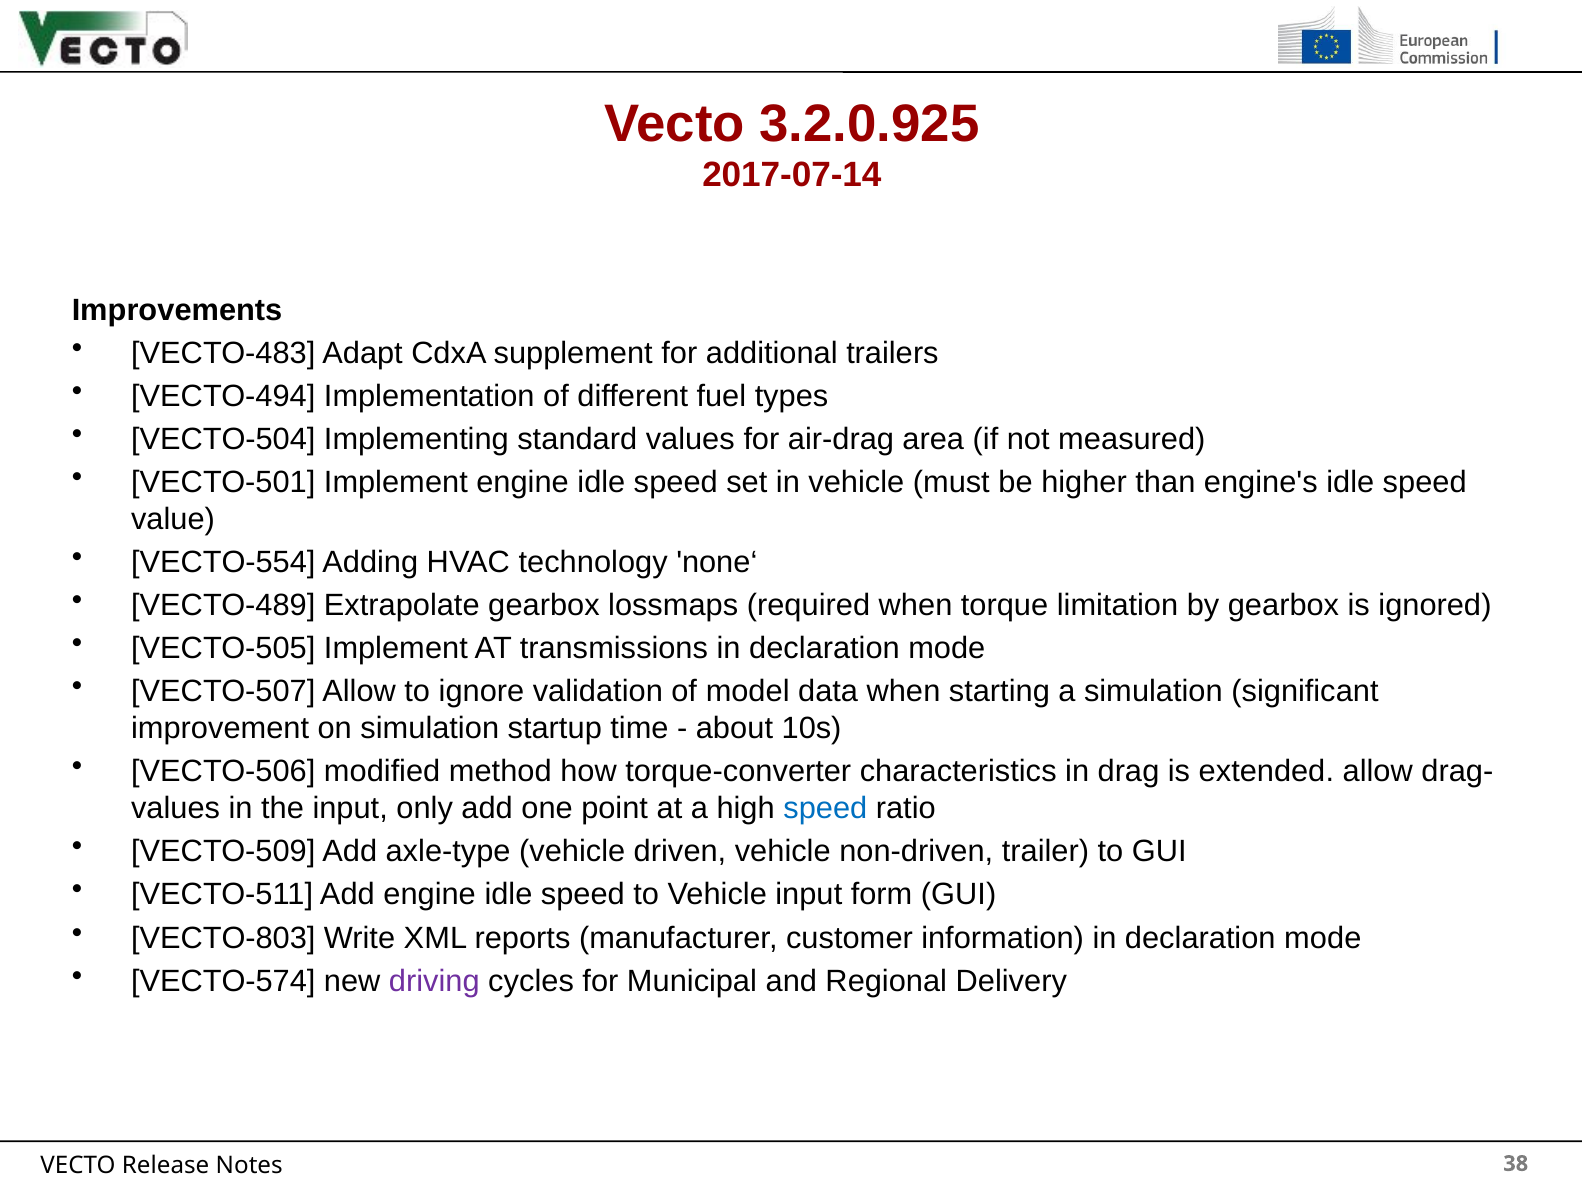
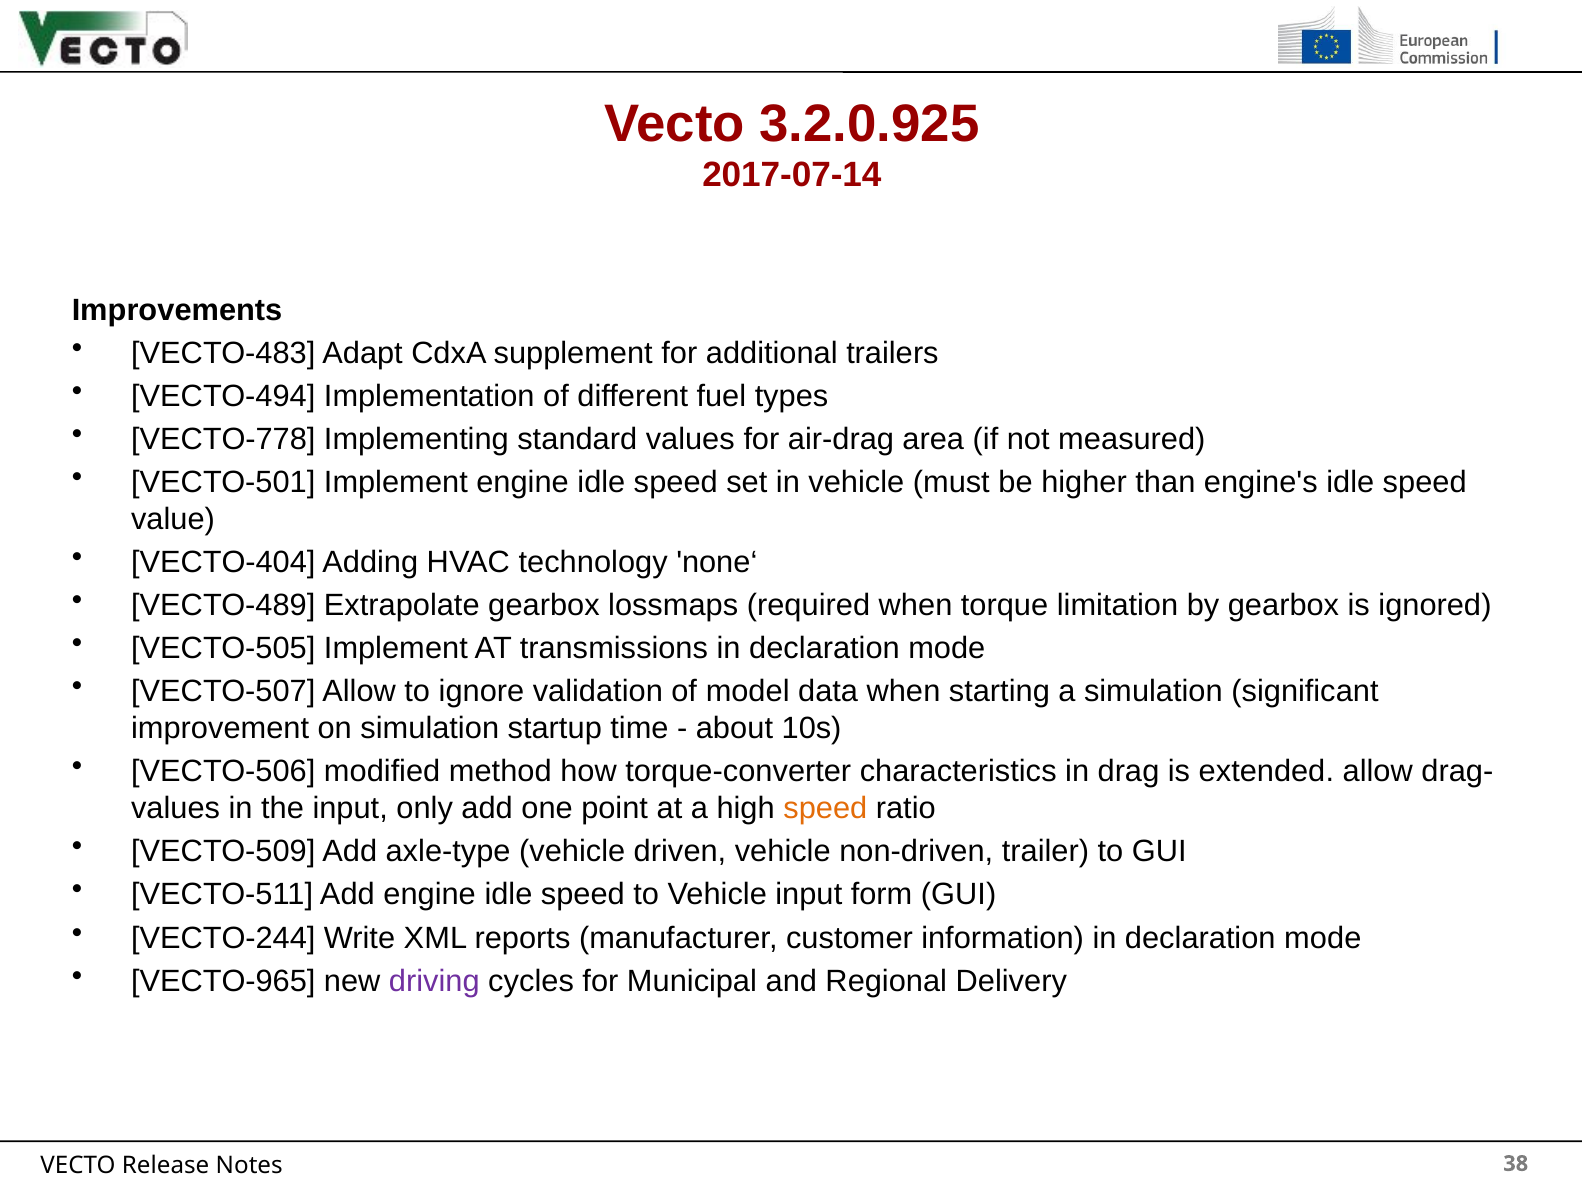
VECTO-504: VECTO-504 -> VECTO-778 (223, 440)
VECTO-554: VECTO-554 -> VECTO-404 (223, 563)
speed colour: blue -> orange (825, 809)
VECTO-803: VECTO-803 -> VECTO-244 (223, 938)
VECTO-574: VECTO-574 -> VECTO-965 (223, 981)
